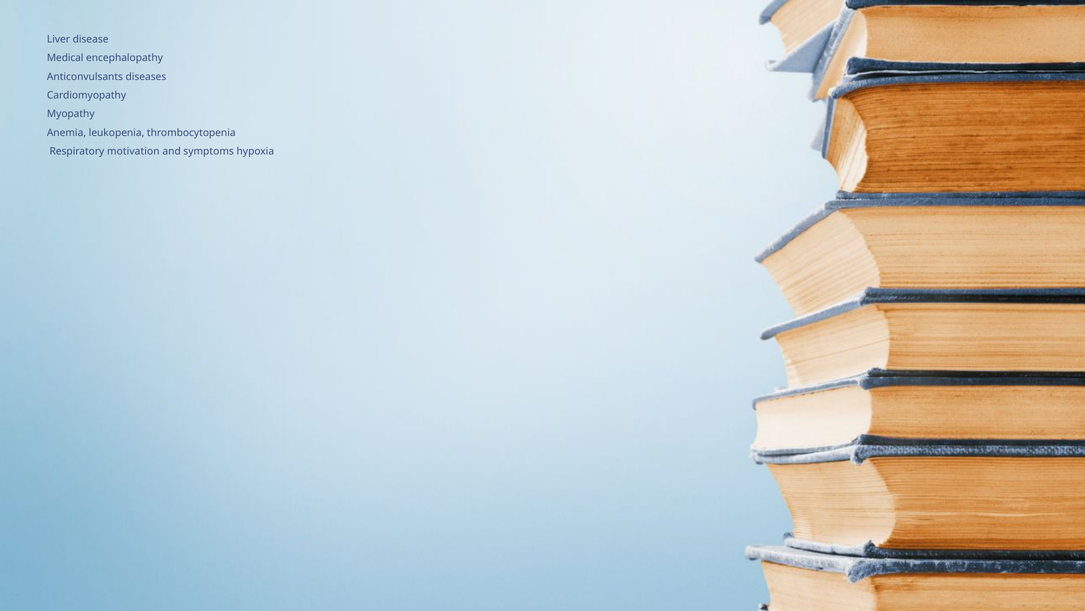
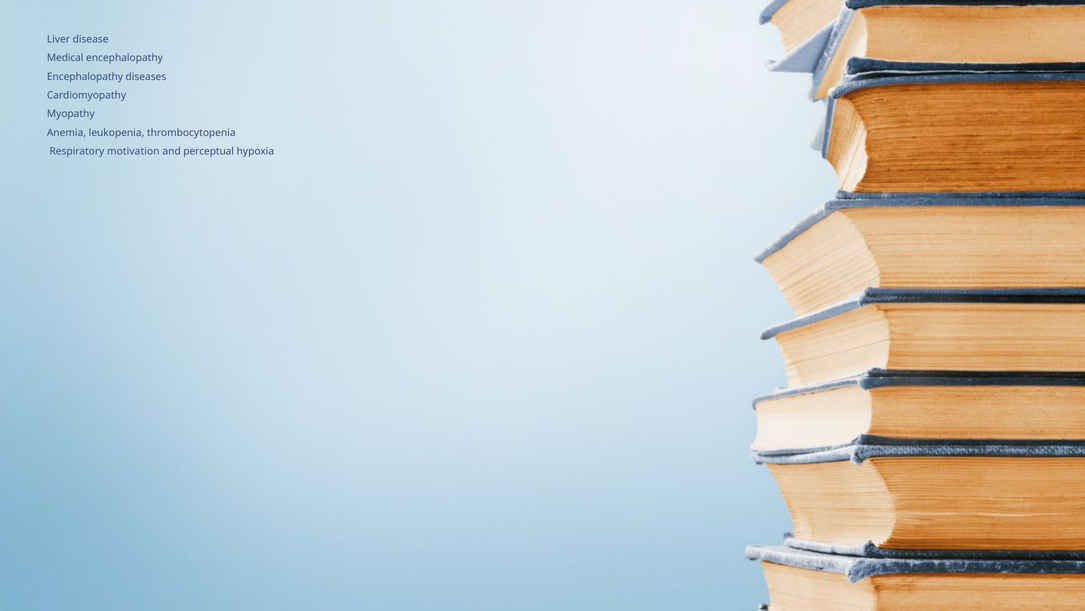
Anticonvulsants: Anticonvulsants -> Encephalopathy (85, 77)
symptoms: symptoms -> perceptual (209, 151)
